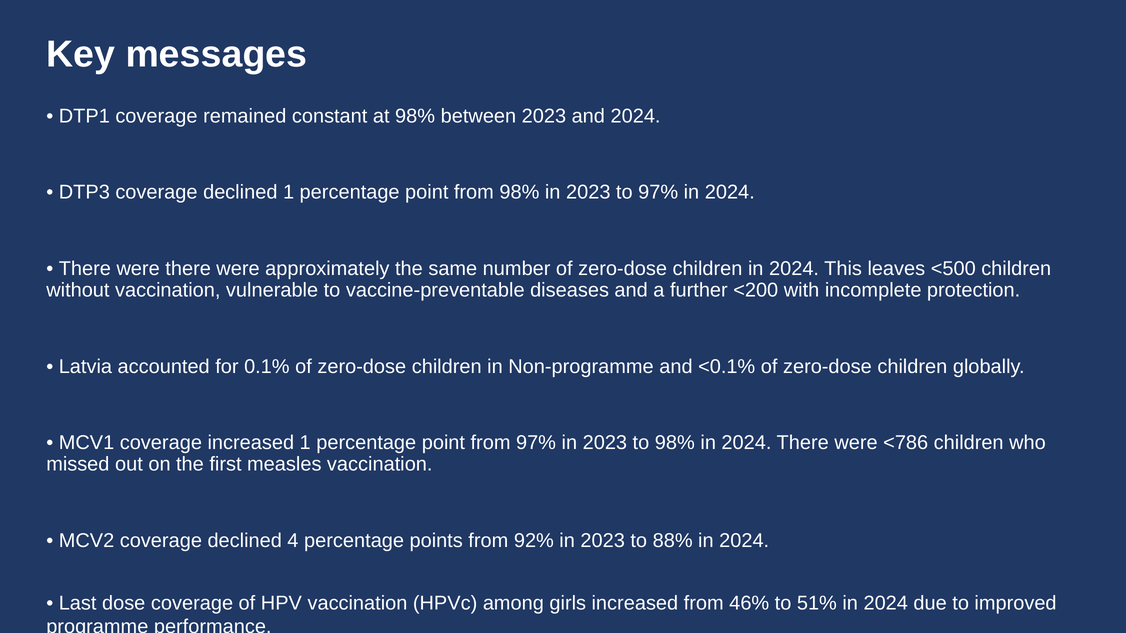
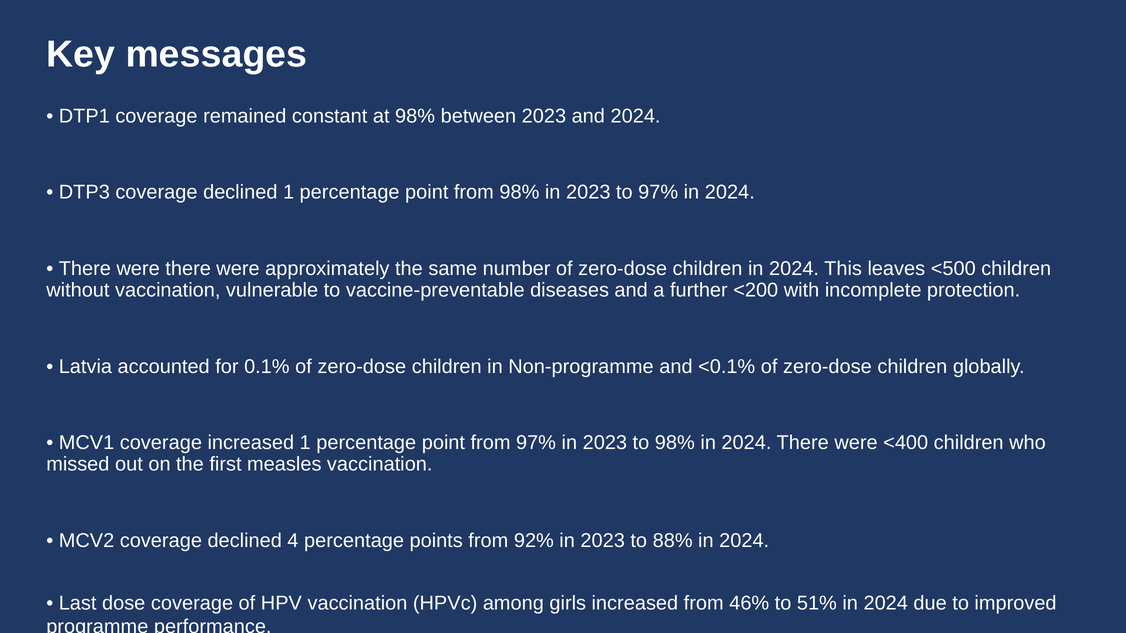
<786: <786 -> <400 (906, 443)
